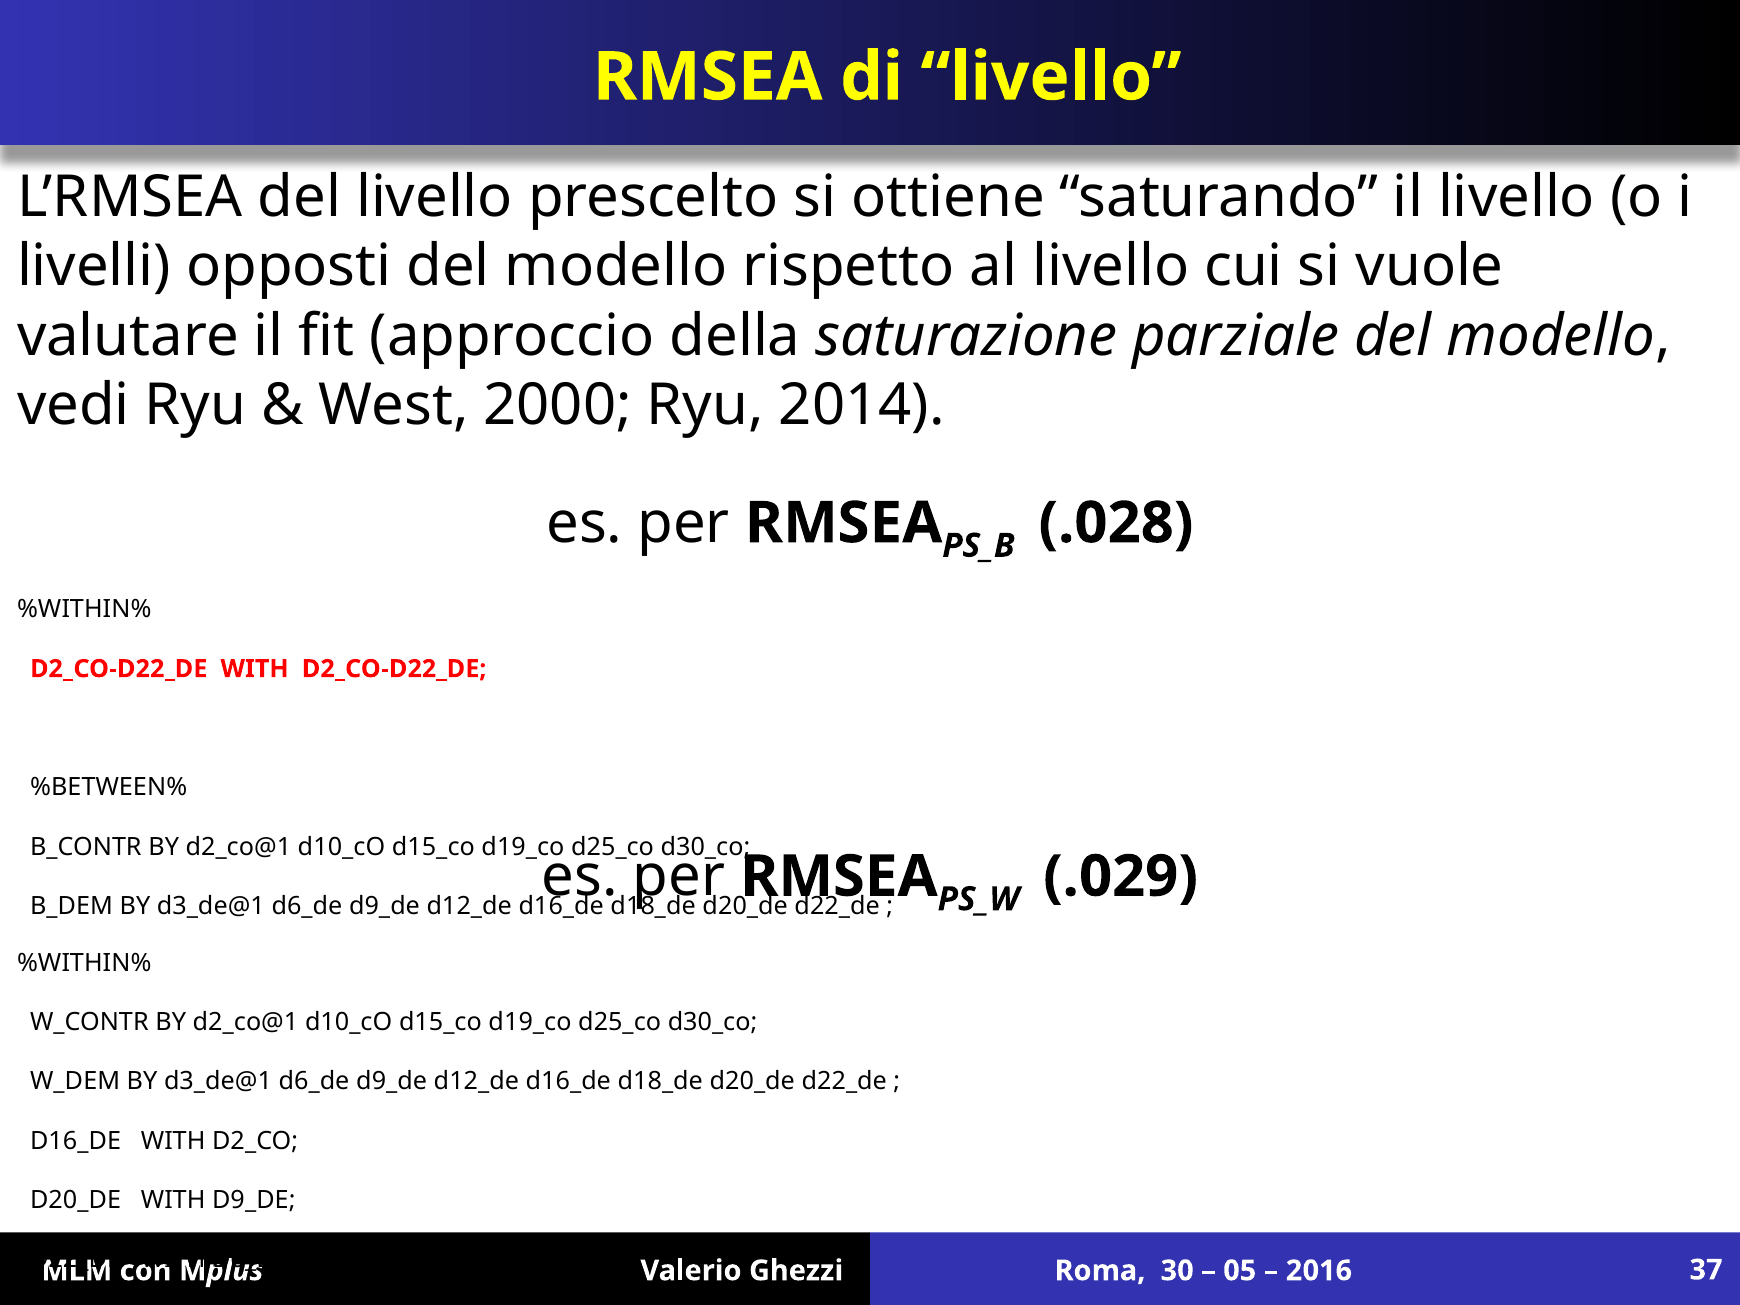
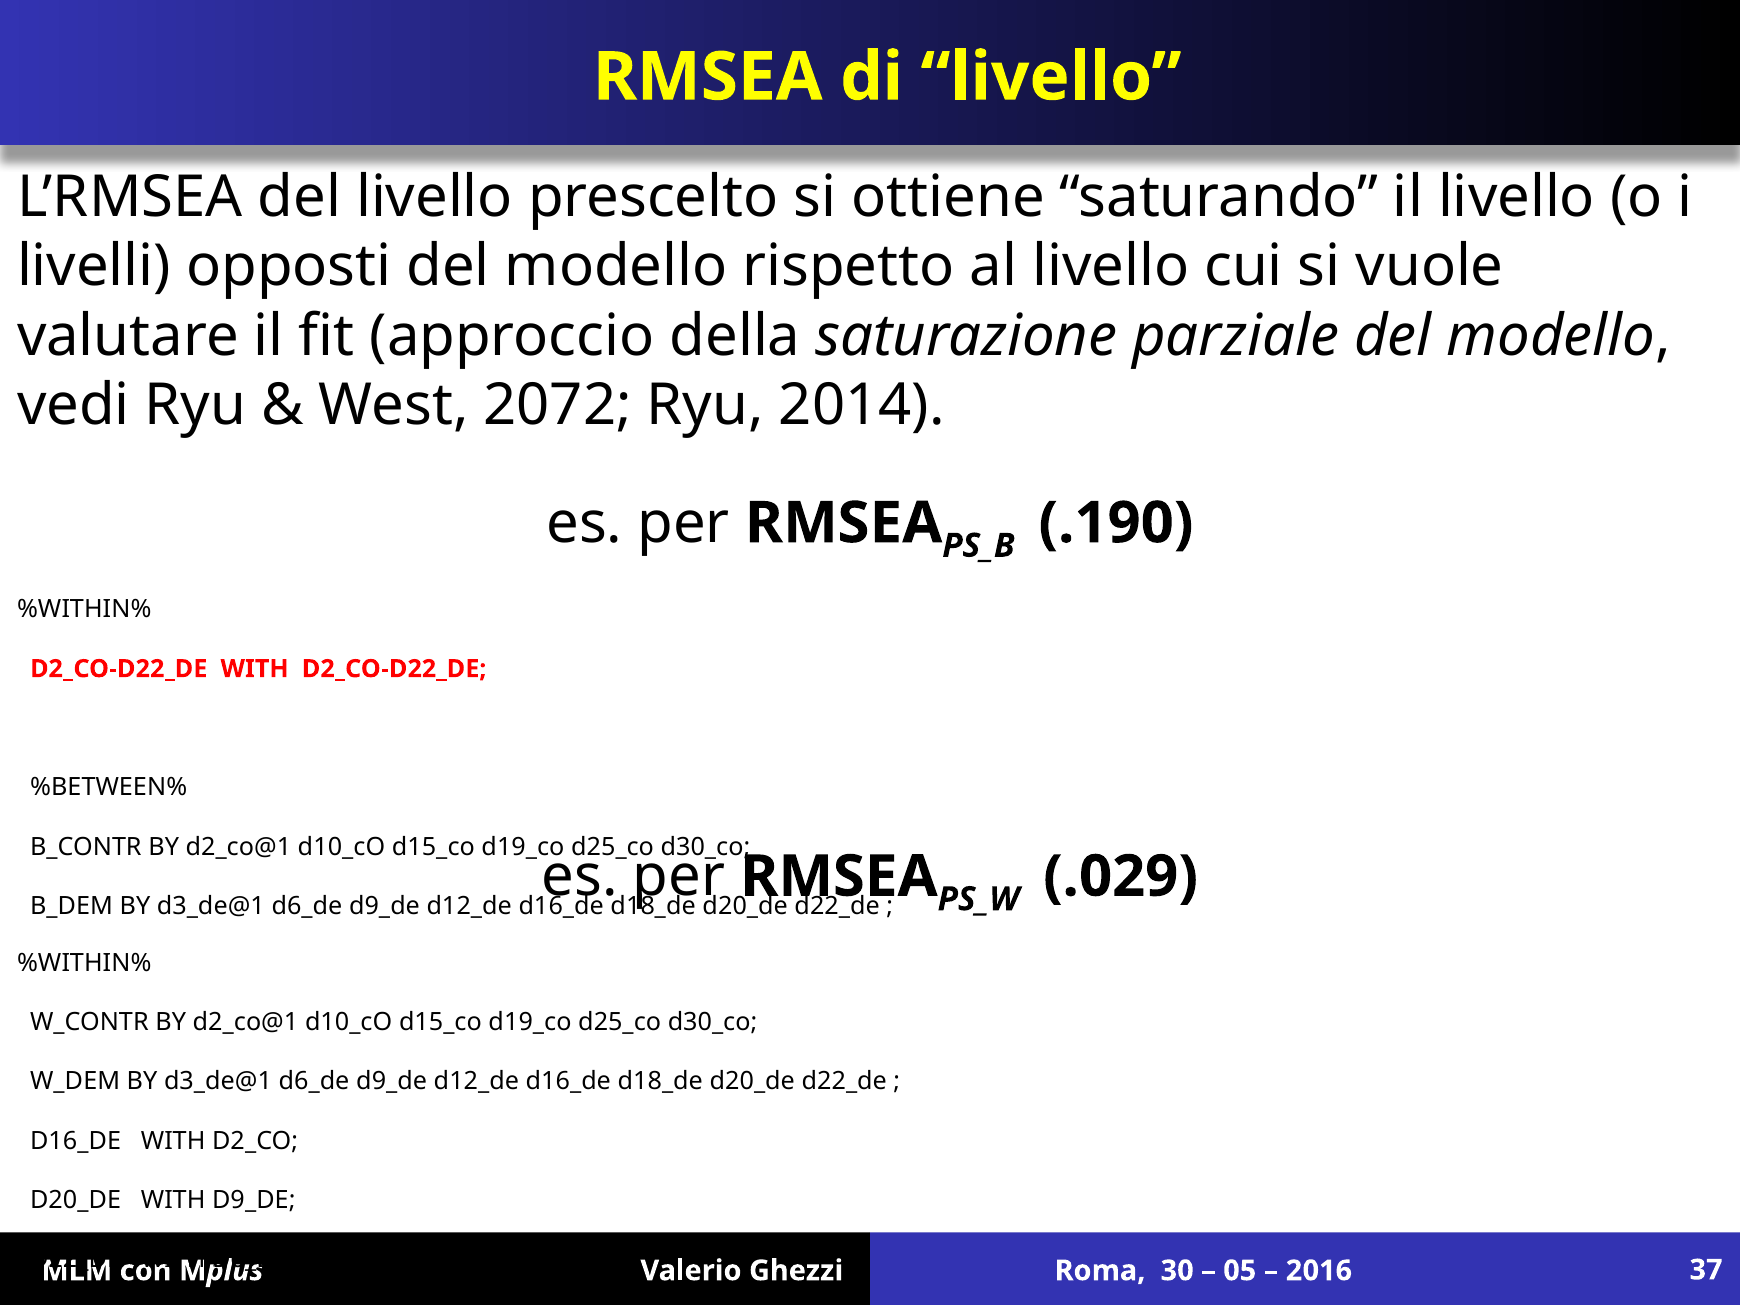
2000: 2000 -> 2072 (558, 406)
.028: .028 -> .190 (1116, 523)
